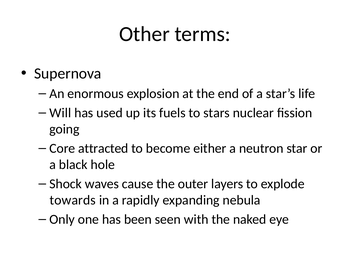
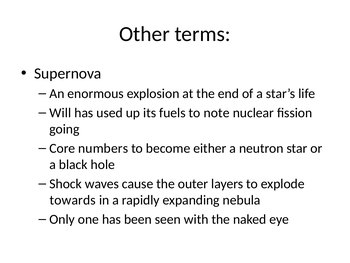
stars: stars -> note (217, 113)
attracted: attracted -> numbers (103, 148)
